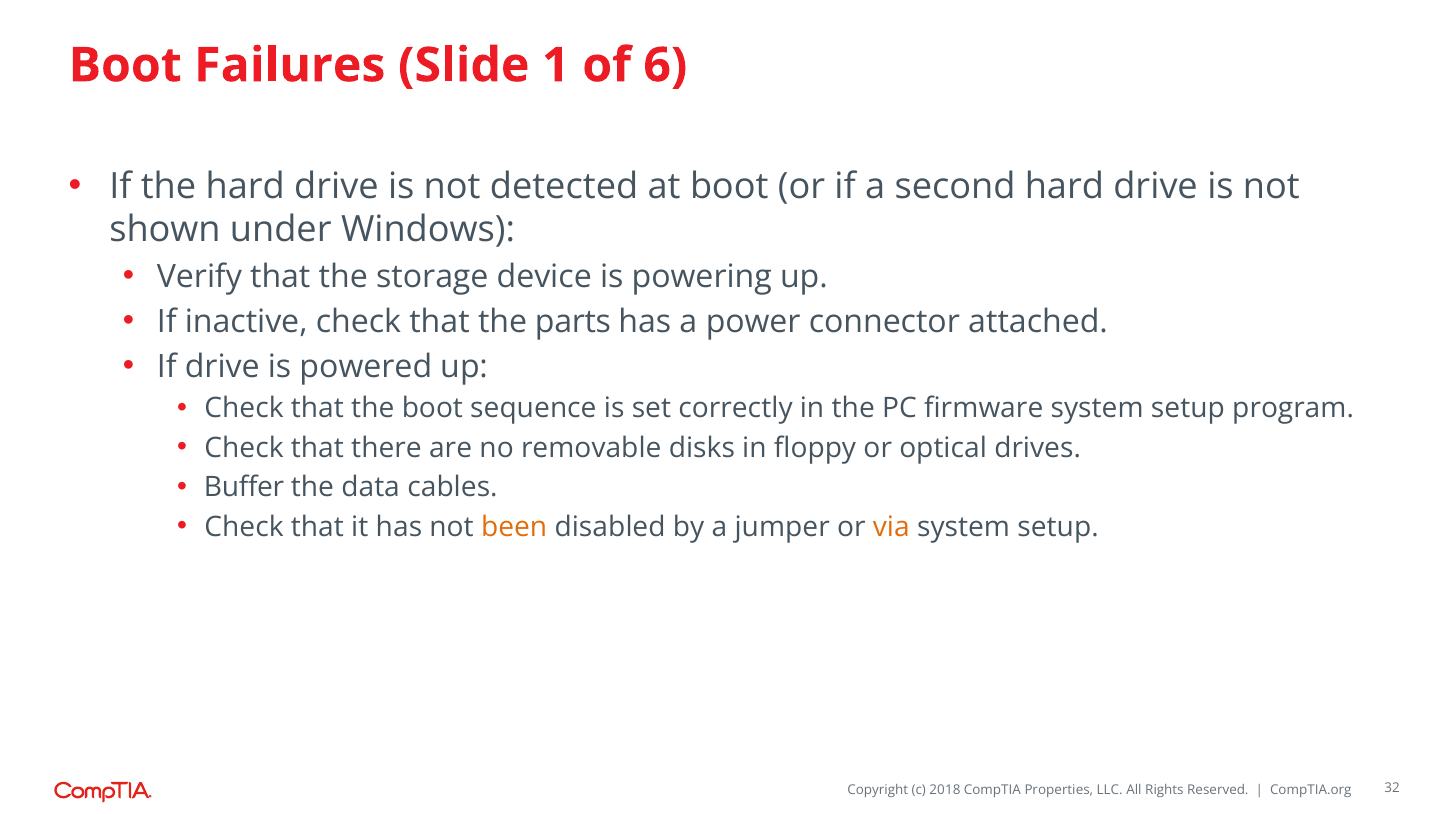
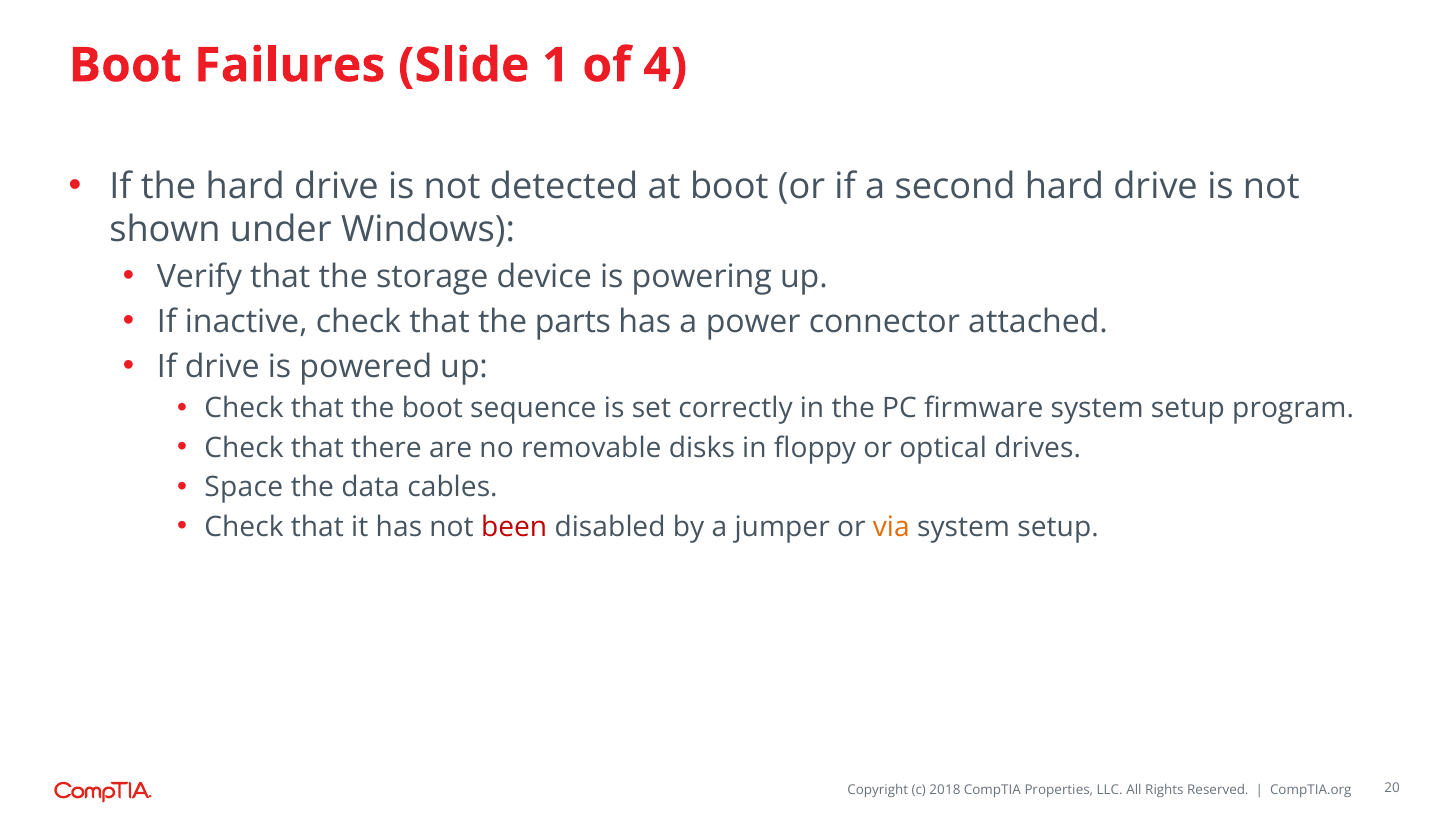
6: 6 -> 4 (665, 65)
Buffer: Buffer -> Space (244, 488)
been colour: orange -> red (514, 527)
32: 32 -> 20 (1392, 789)
